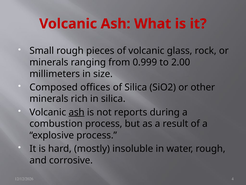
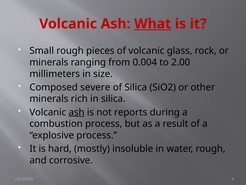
What underline: none -> present (153, 24)
0.999: 0.999 -> 0.004 (145, 62)
offices: offices -> severe (95, 87)
